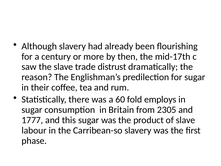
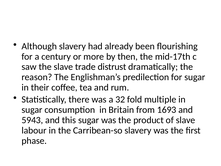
60: 60 -> 32 (120, 99)
employs: employs -> multiple (160, 99)
2305: 2305 -> 1693 (167, 110)
1777: 1777 -> 5943 (32, 120)
